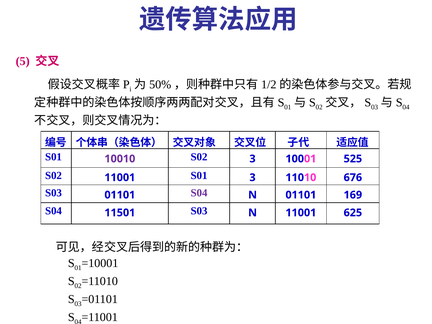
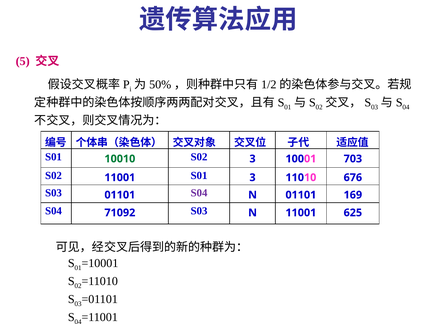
10010 colour: purple -> green (120, 159)
525: 525 -> 703 (353, 159)
11501: 11501 -> 71092 (120, 213)
